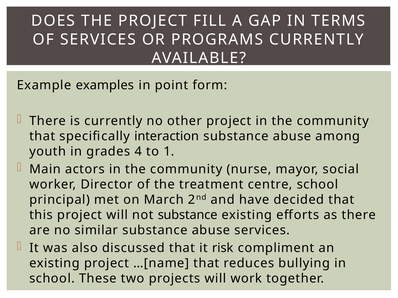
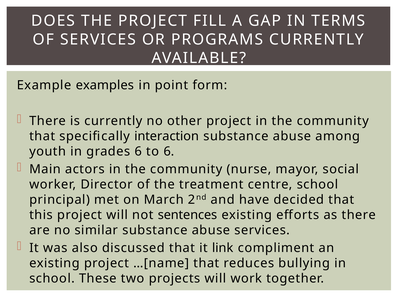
grades 4: 4 -> 6 (138, 152)
to 1: 1 -> 6 (169, 152)
not substance: substance -> sentences (188, 215)
risk: risk -> link (223, 248)
